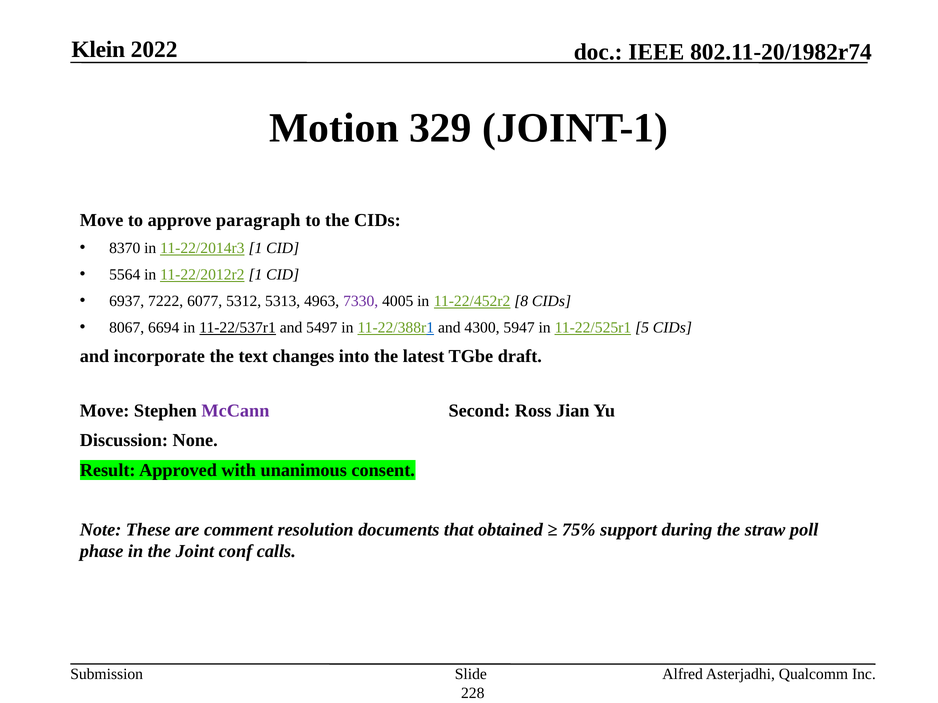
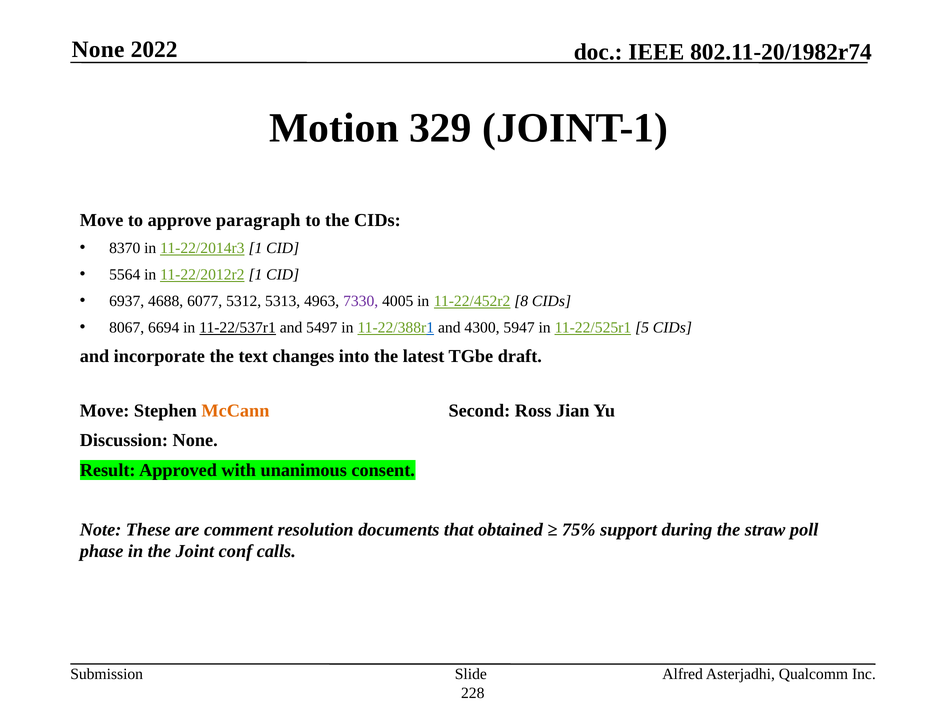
Klein: Klein -> None (98, 50)
7222: 7222 -> 4688 (166, 301)
McCann colour: purple -> orange (235, 411)
